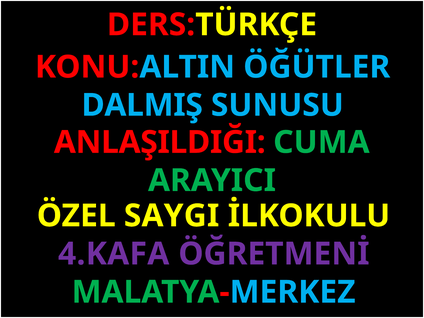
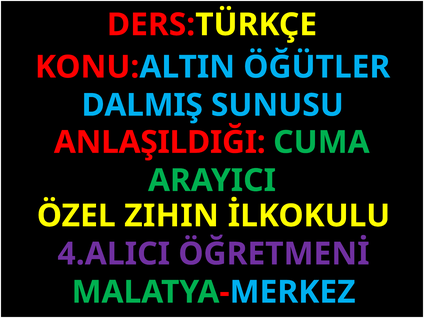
SAYGI: SAYGI -> ZIHIN (171, 216)
4.KAFA: 4.KAFA -> 4.ALICI (114, 254)
